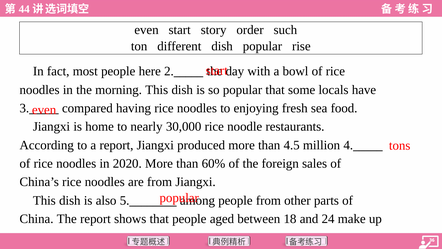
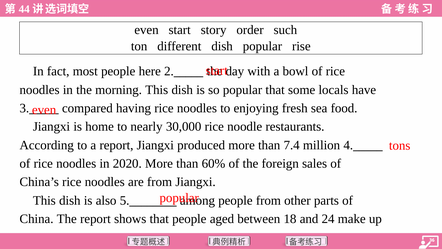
4.5: 4.5 -> 7.4 (292, 145)
